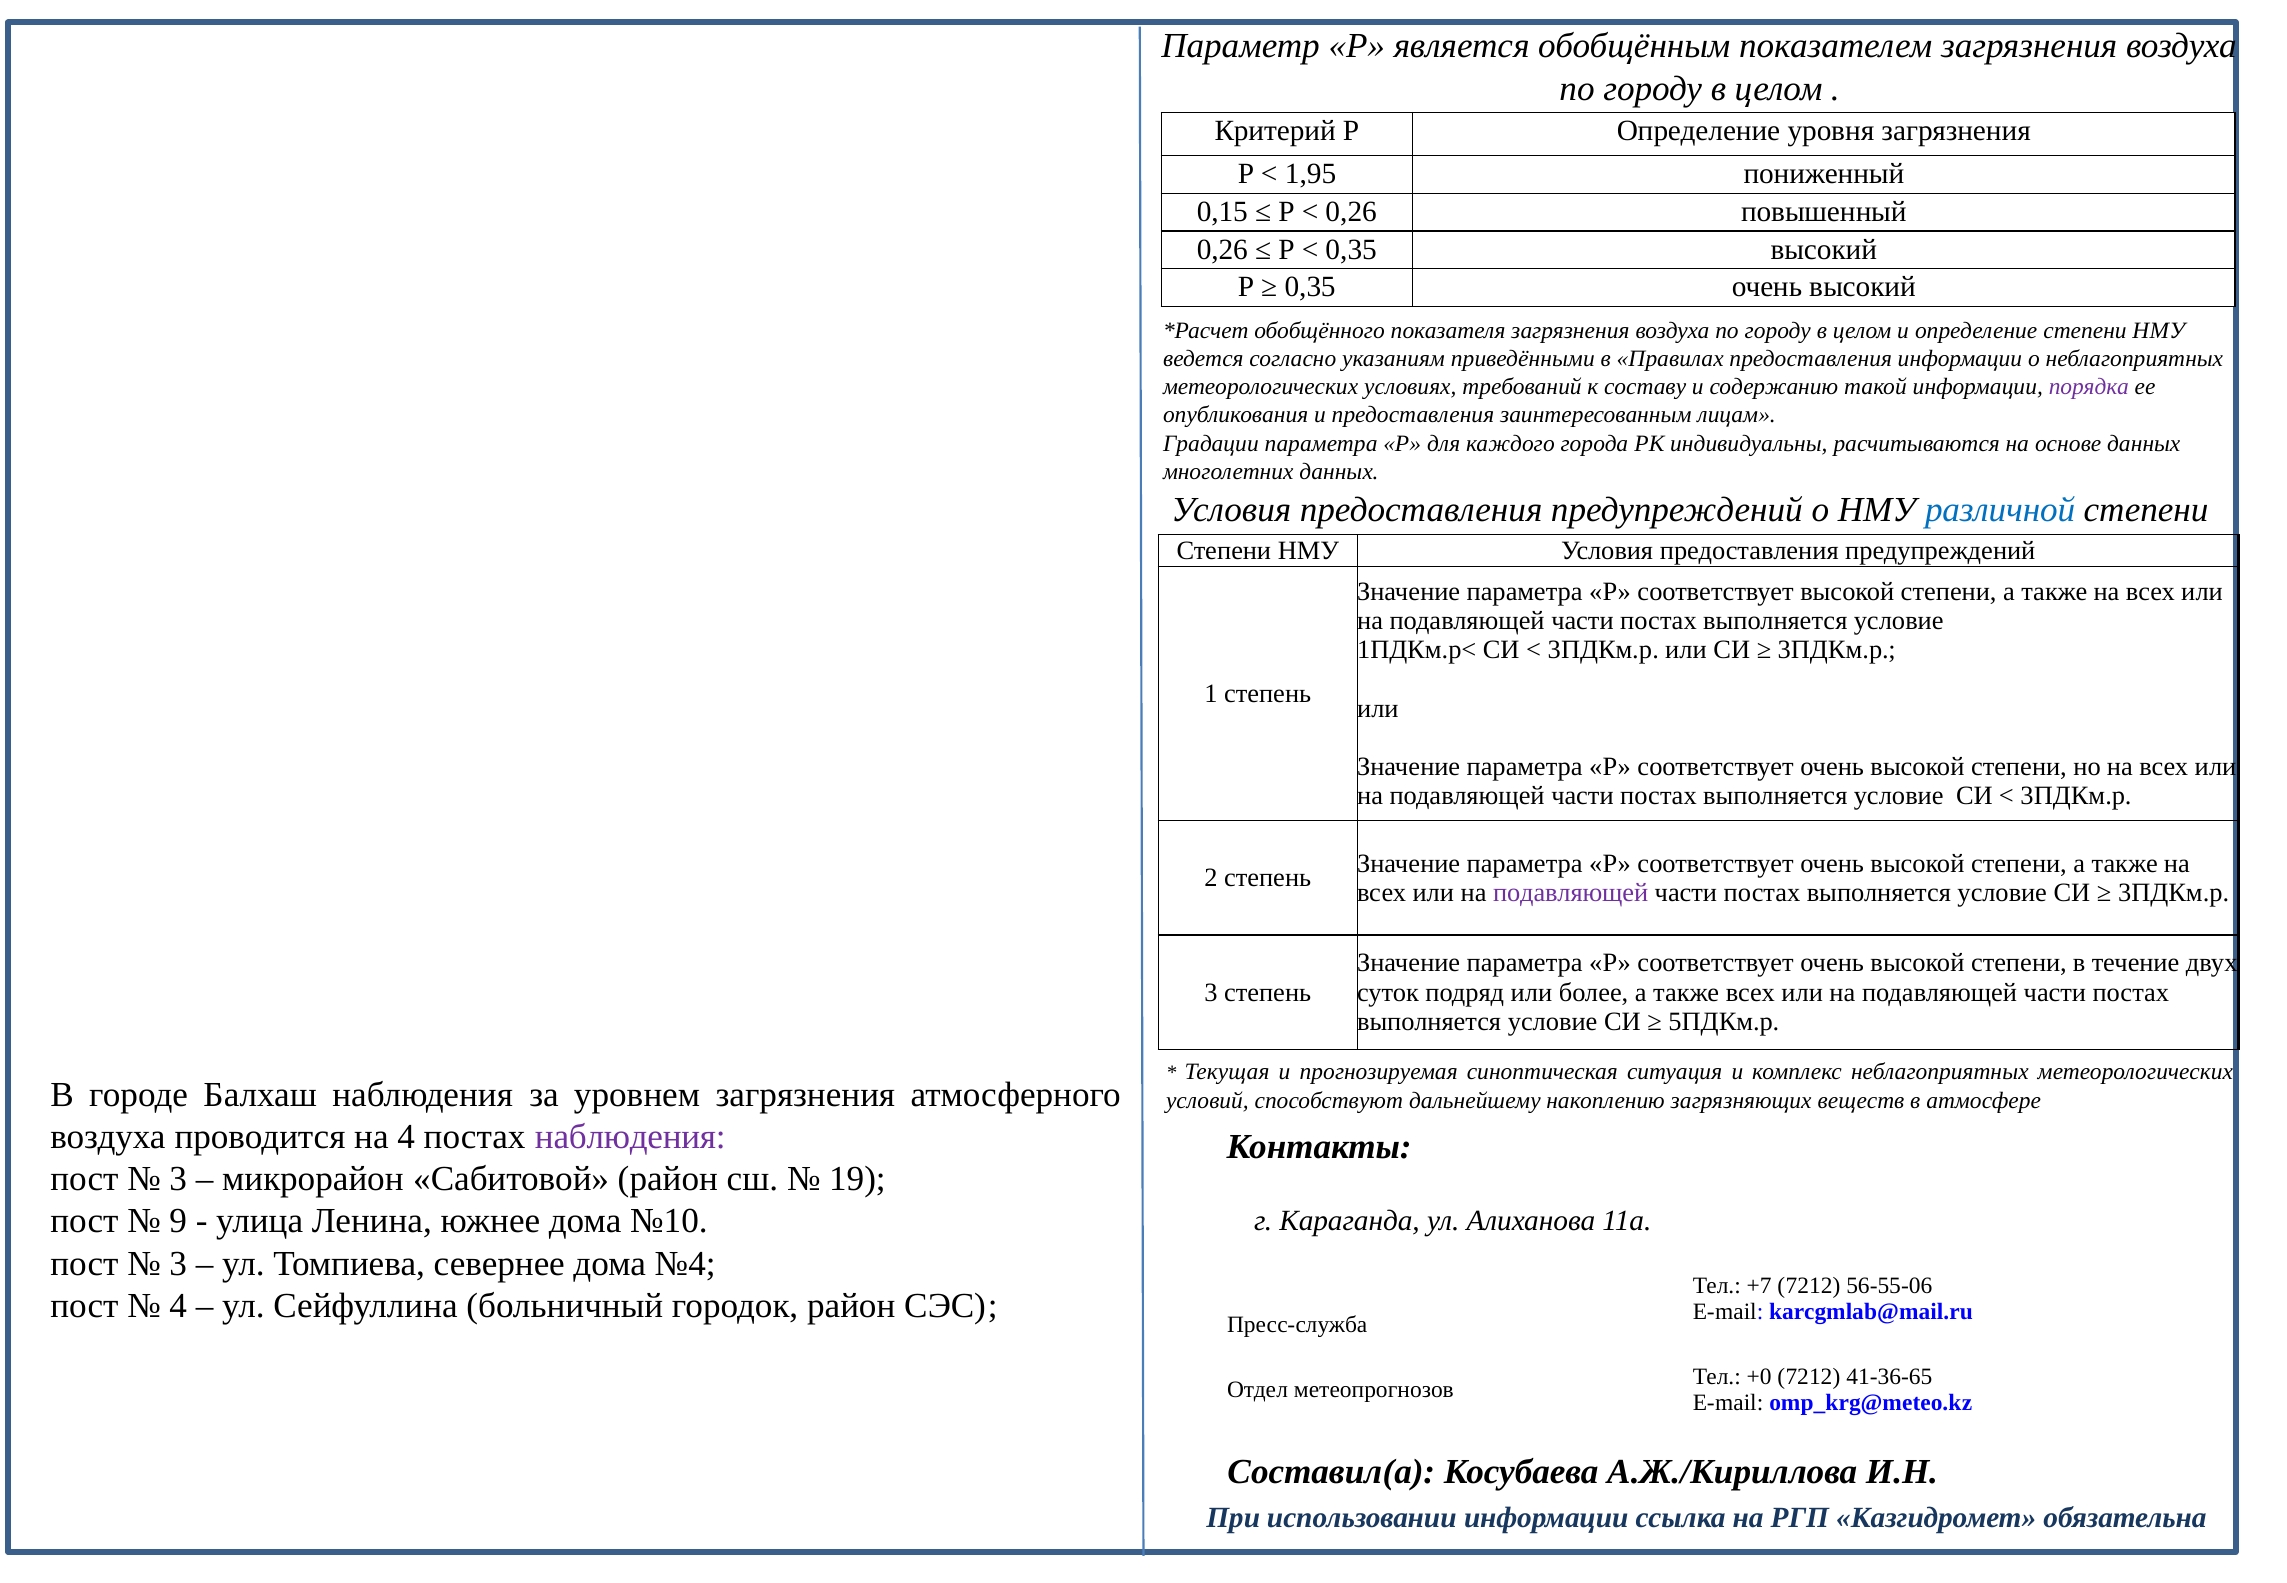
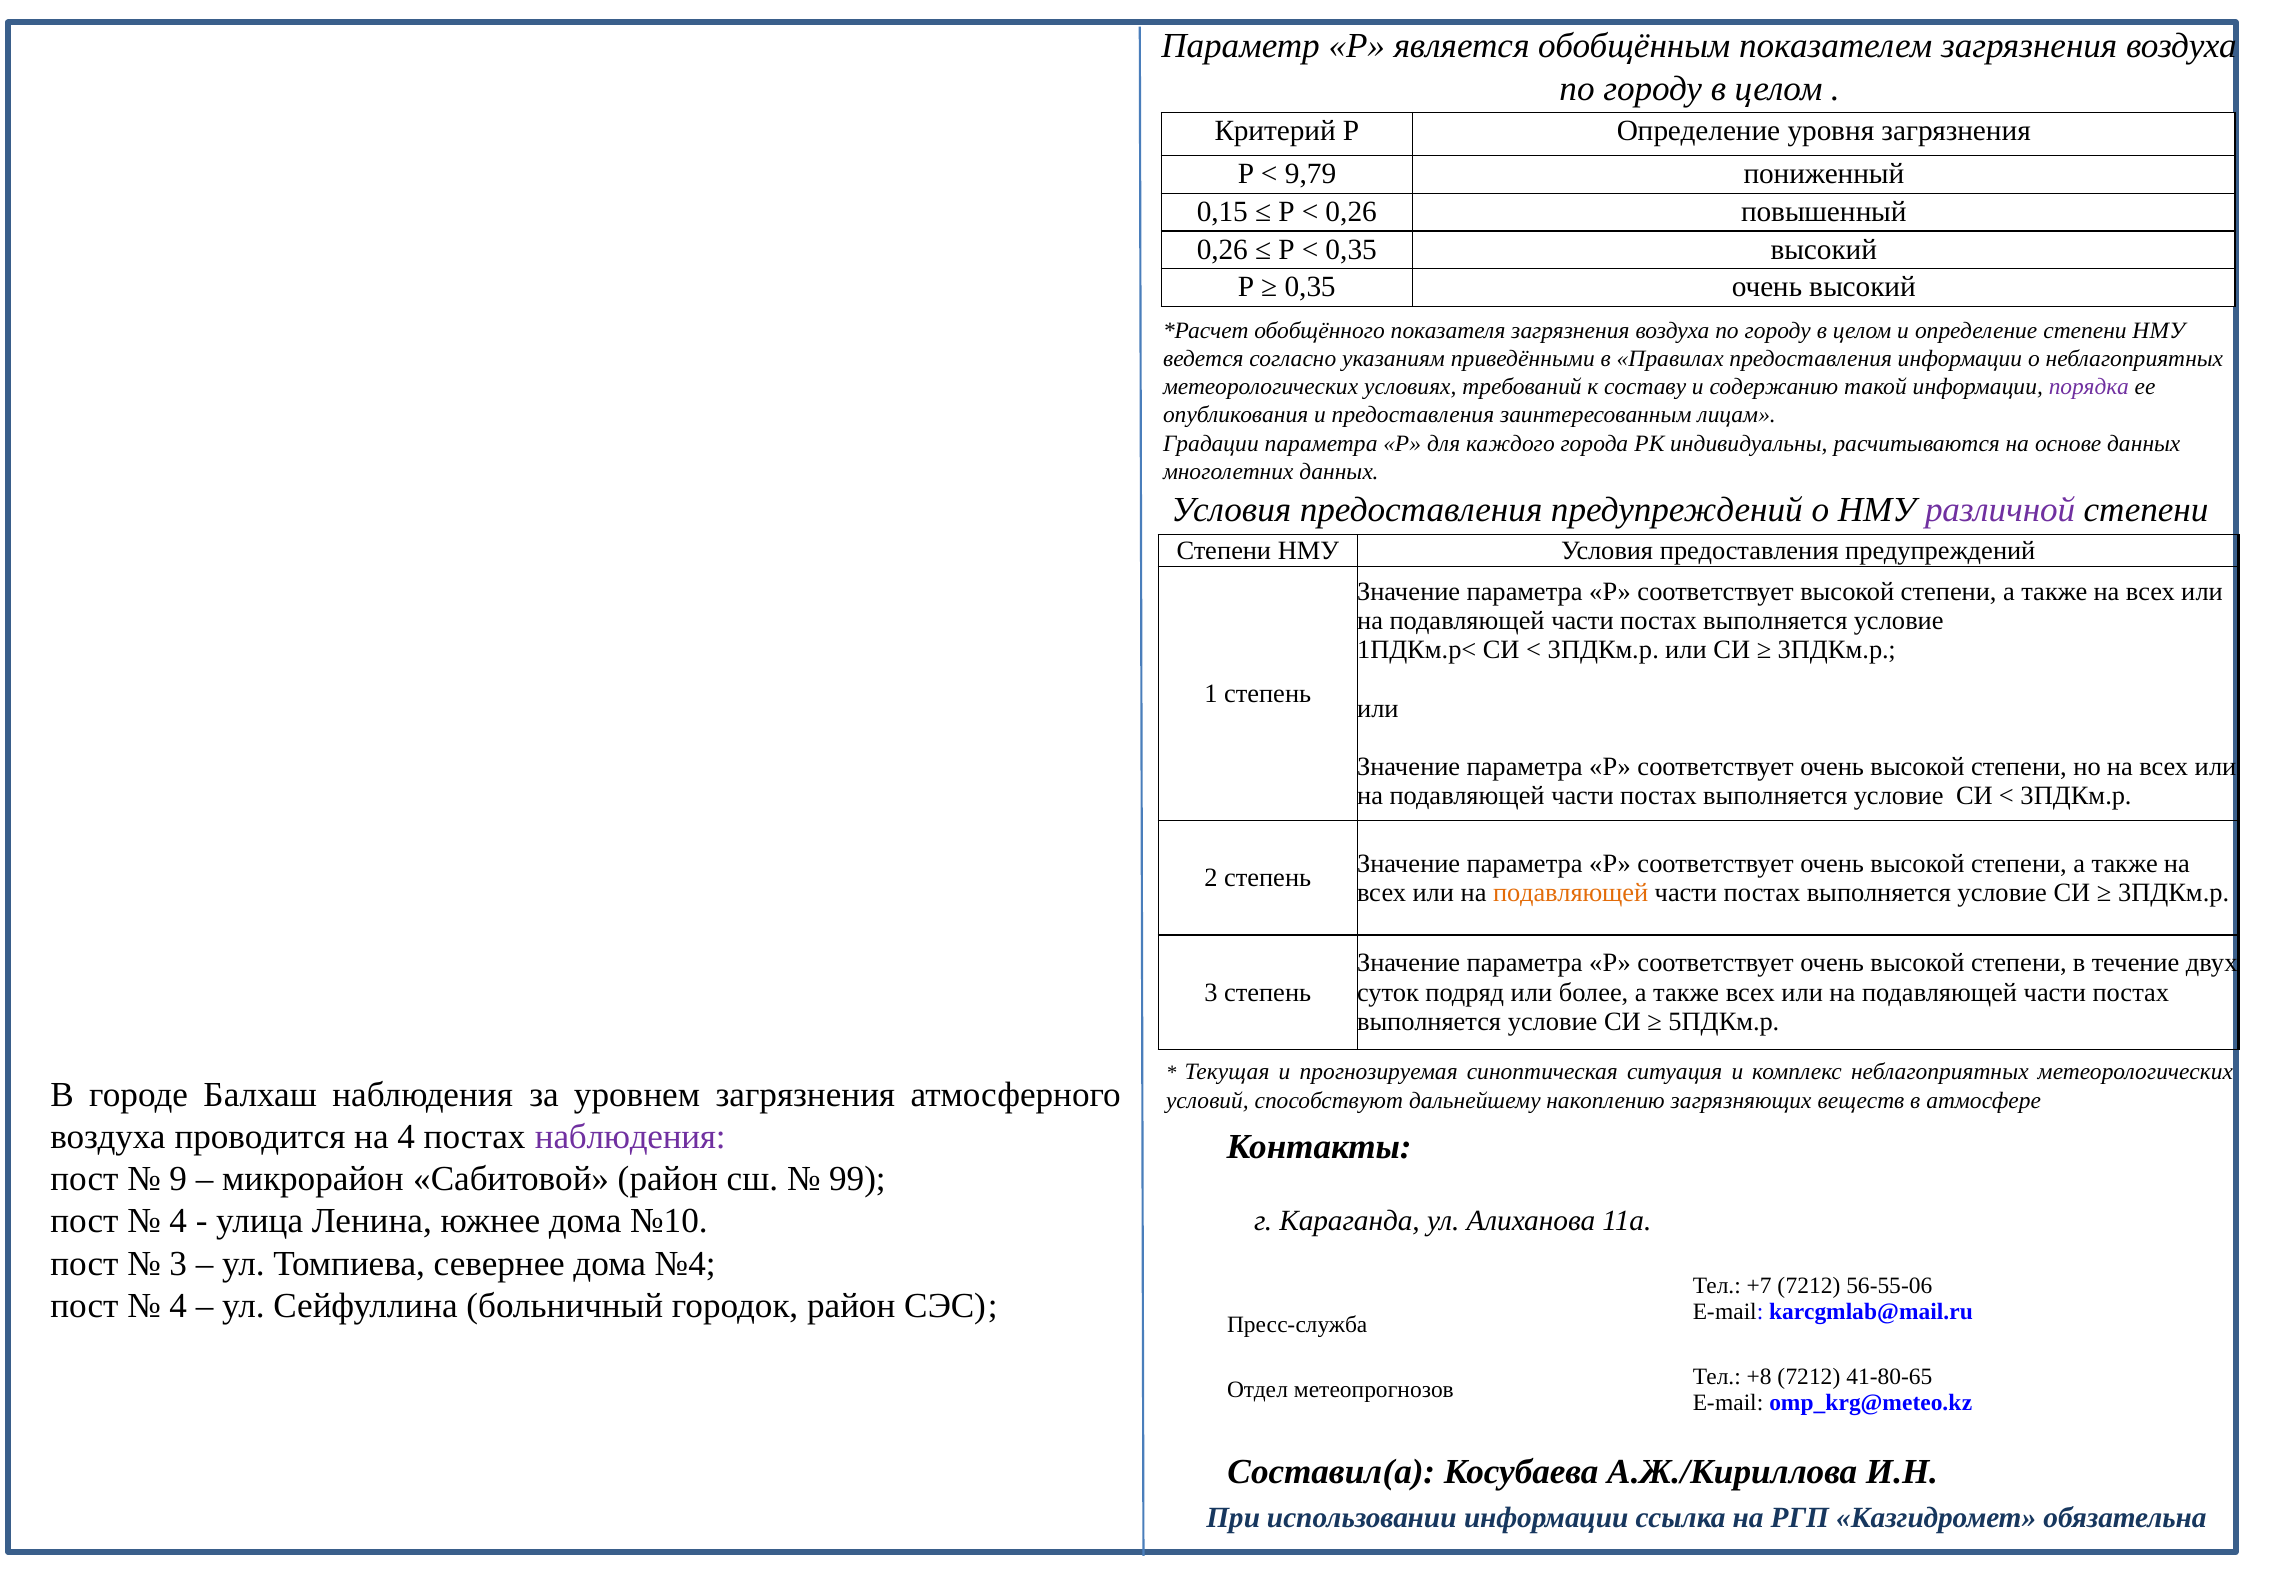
1,95: 1,95 -> 9,79 (1311, 174)
различной colour: blue -> purple (2000, 510)
подавляющей colour: purple -> orange (1571, 893)
3: 3 -> 9 (178, 1179)
19: 19 -> 99 (857, 1179)
9: 9 -> 4 (178, 1221)
+0: +0 -> +8 (1759, 1377)
41-36-65: 41-36-65 -> 41-80-65 (1889, 1377)
